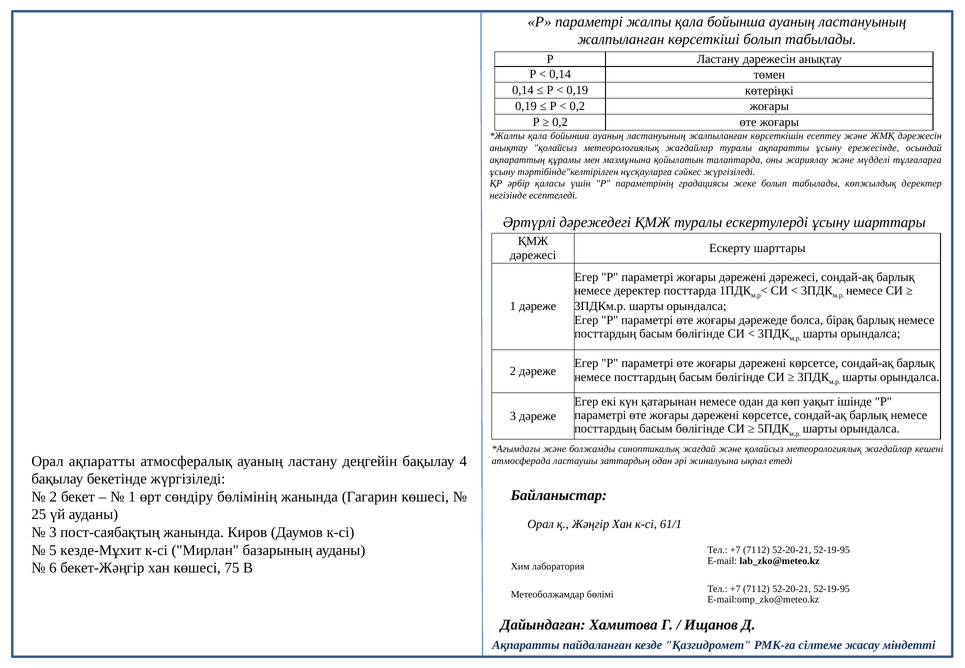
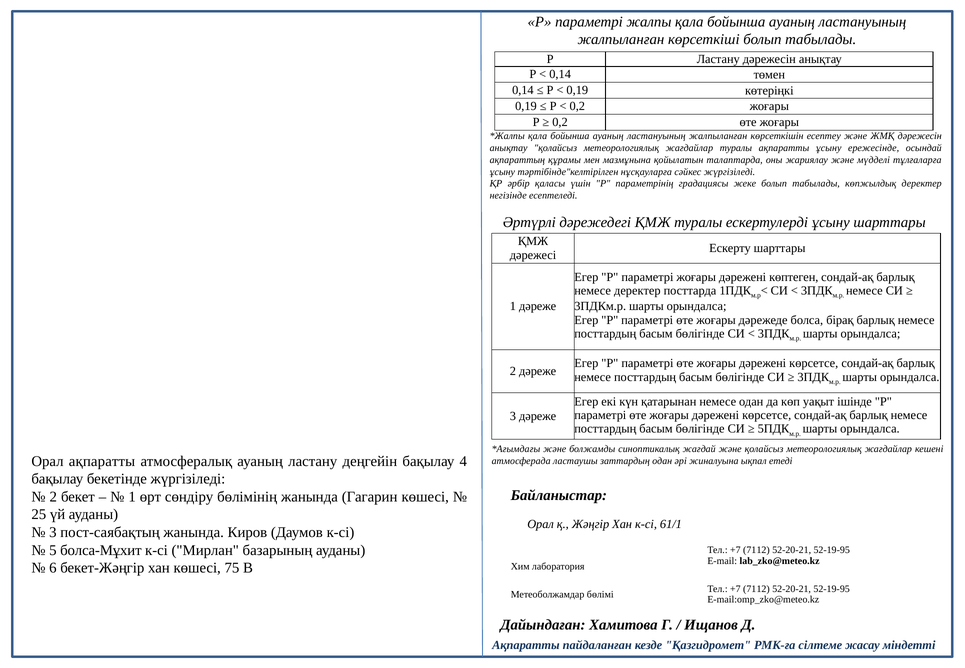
дәрежені дәрежесі: дәрежесі -> көптеген (794, 277)
кезде-Мұхит: кезде-Мұхит -> болса-Мұхит (101, 550)
